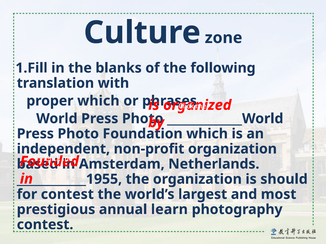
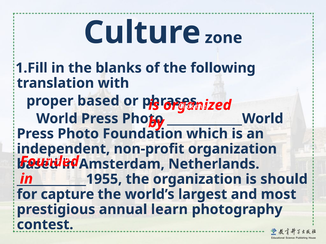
proper which: which -> based (98, 101)
for contest: contest -> capture (67, 195)
